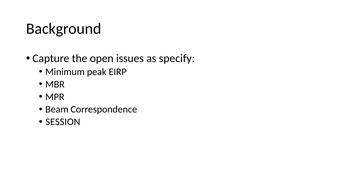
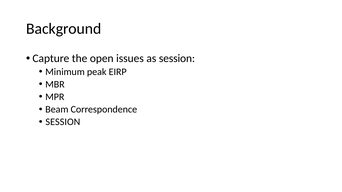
as specify: specify -> session (177, 59)
